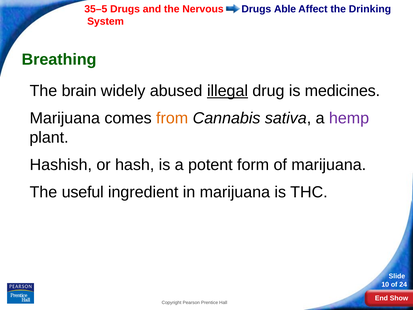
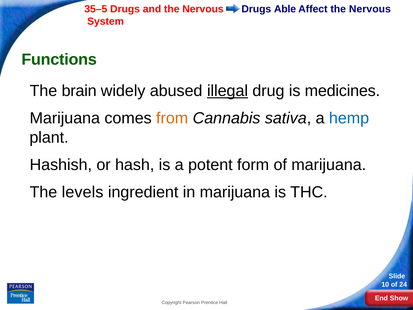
Affect the Drinking: Drinking -> Nervous (370, 9)
Breathing: Breathing -> Functions (59, 59)
hemp colour: purple -> blue (349, 118)
useful: useful -> levels (83, 192)
